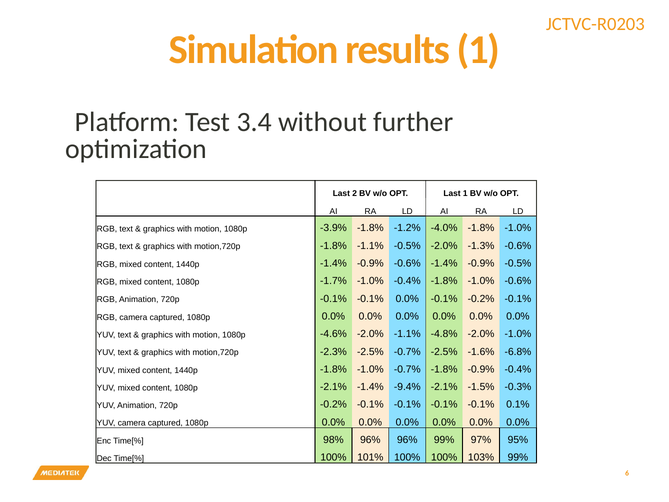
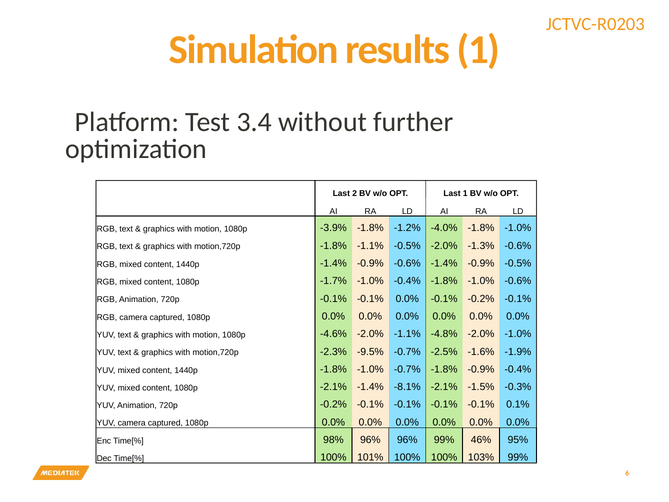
-2.3% -2.5%: -2.5% -> -9.5% (370, 351)
-6.8%: -6.8% -> -1.9% (518, 351)
-9.4%: -9.4% -> -8.1% (407, 387)
97%: 97% -> 46% (481, 440)
